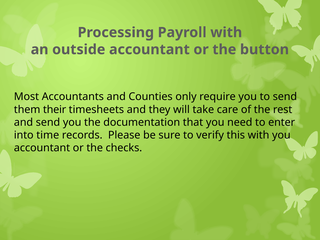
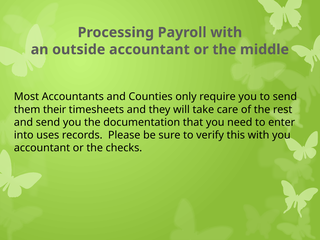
button: button -> middle (264, 50)
time: time -> uses (48, 135)
